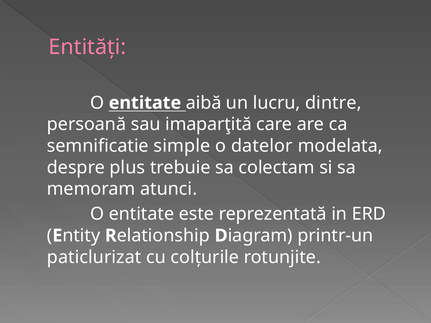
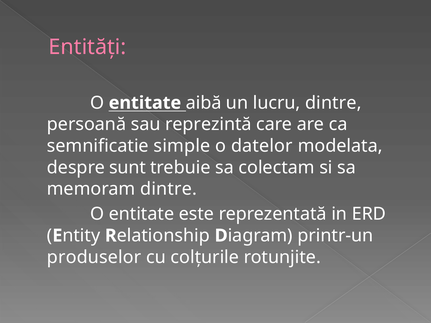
imaparţită: imaparţită -> reprezintă (208, 124)
plus: plus -> sunt (128, 168)
memoram atunci: atunci -> dintre (169, 189)
paticlurizat: paticlurizat -> produselor (94, 257)
